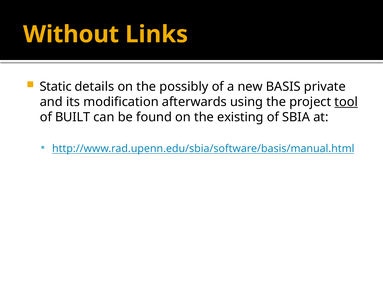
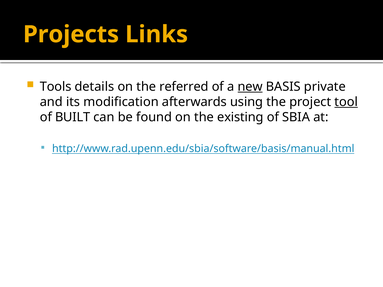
Without: Without -> Projects (71, 34)
Static: Static -> Tools (56, 87)
possibly: possibly -> referred (184, 87)
new underline: none -> present (250, 87)
